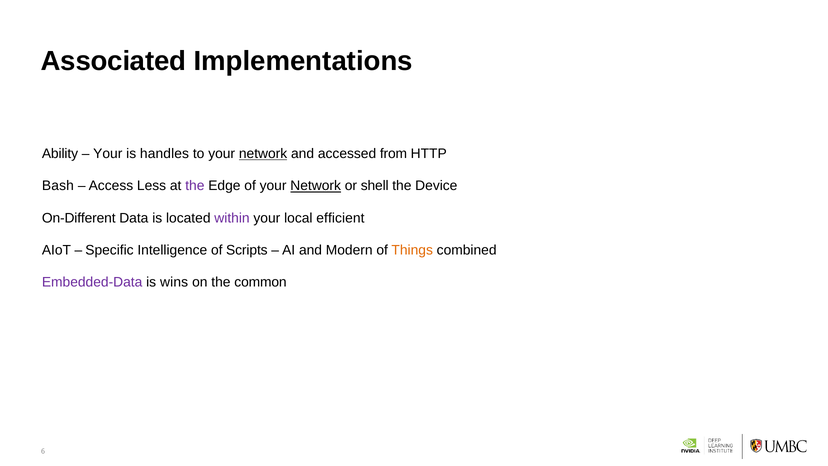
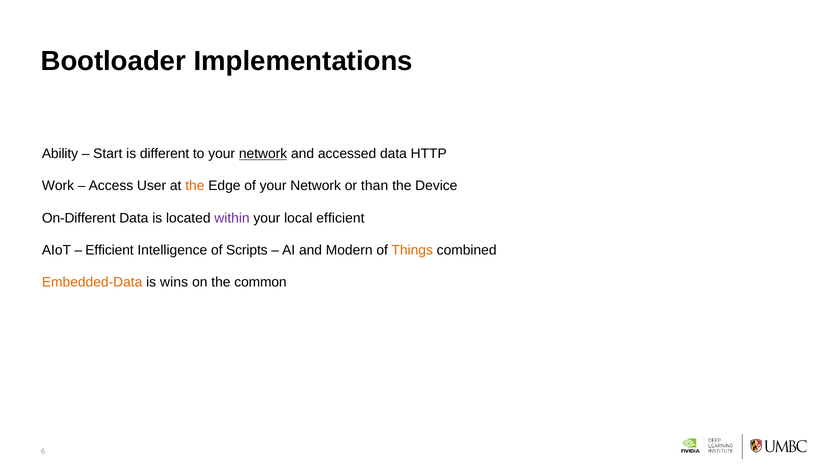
Associated: Associated -> Bootloader (113, 61)
Your: Your -> Start (108, 154)
handles: handles -> different (165, 154)
accessed from: from -> data (393, 154)
Bash: Bash -> Work (58, 186)
Less: Less -> User (152, 186)
the colour: purple -> orange (195, 186)
Network underline: present -> none (316, 186)
shell: shell -> than (375, 186)
Specific: Specific -> Efficient (110, 250)
Embedded-Data colour: purple -> orange (92, 282)
